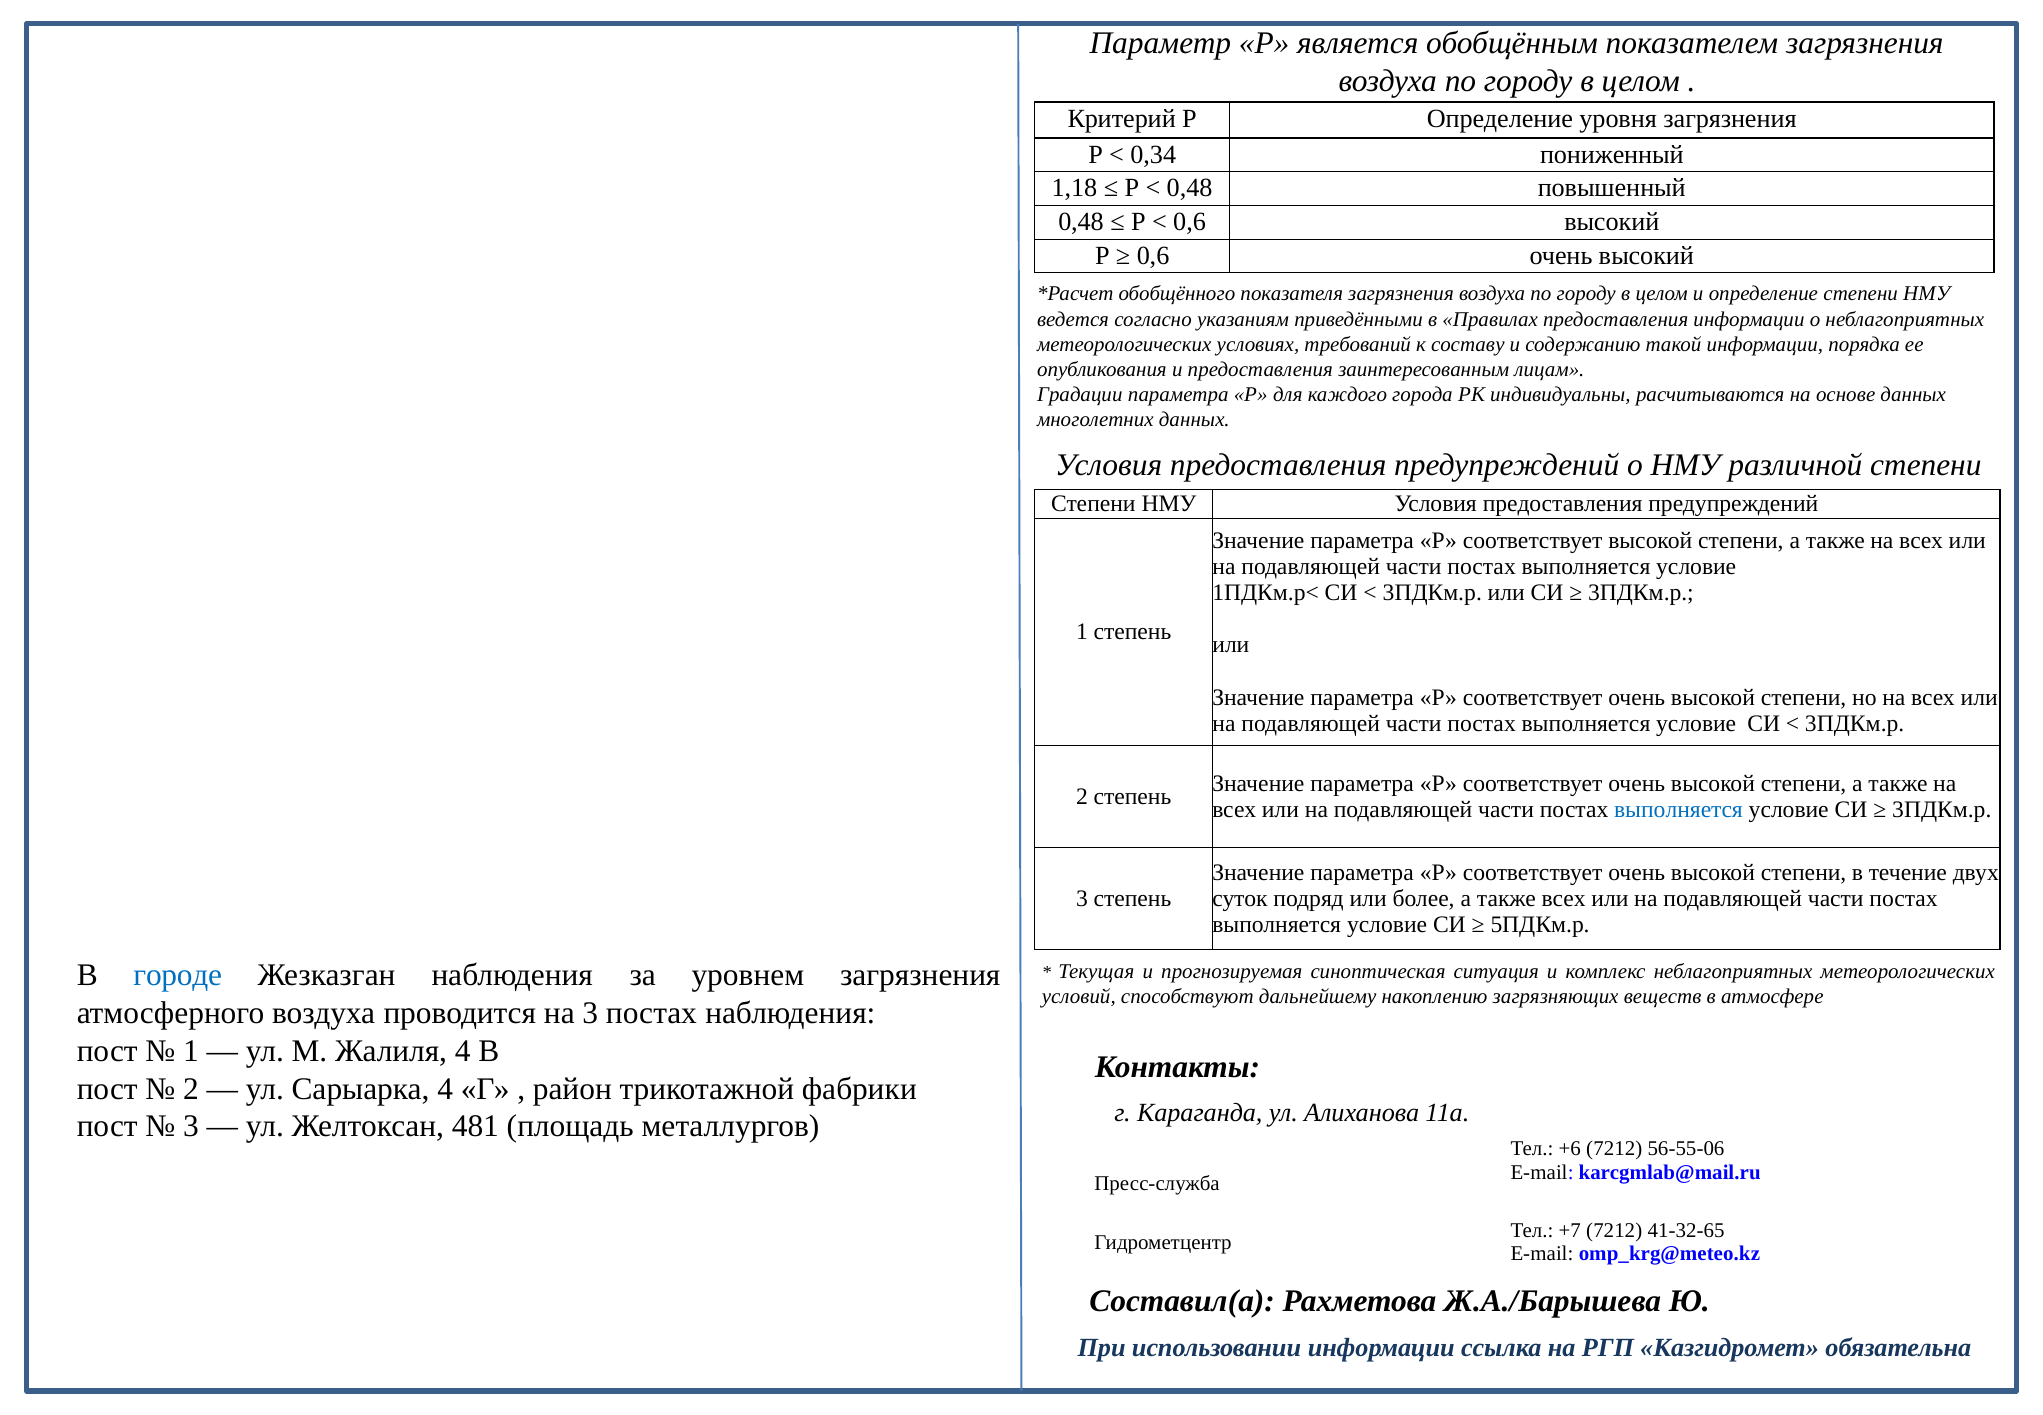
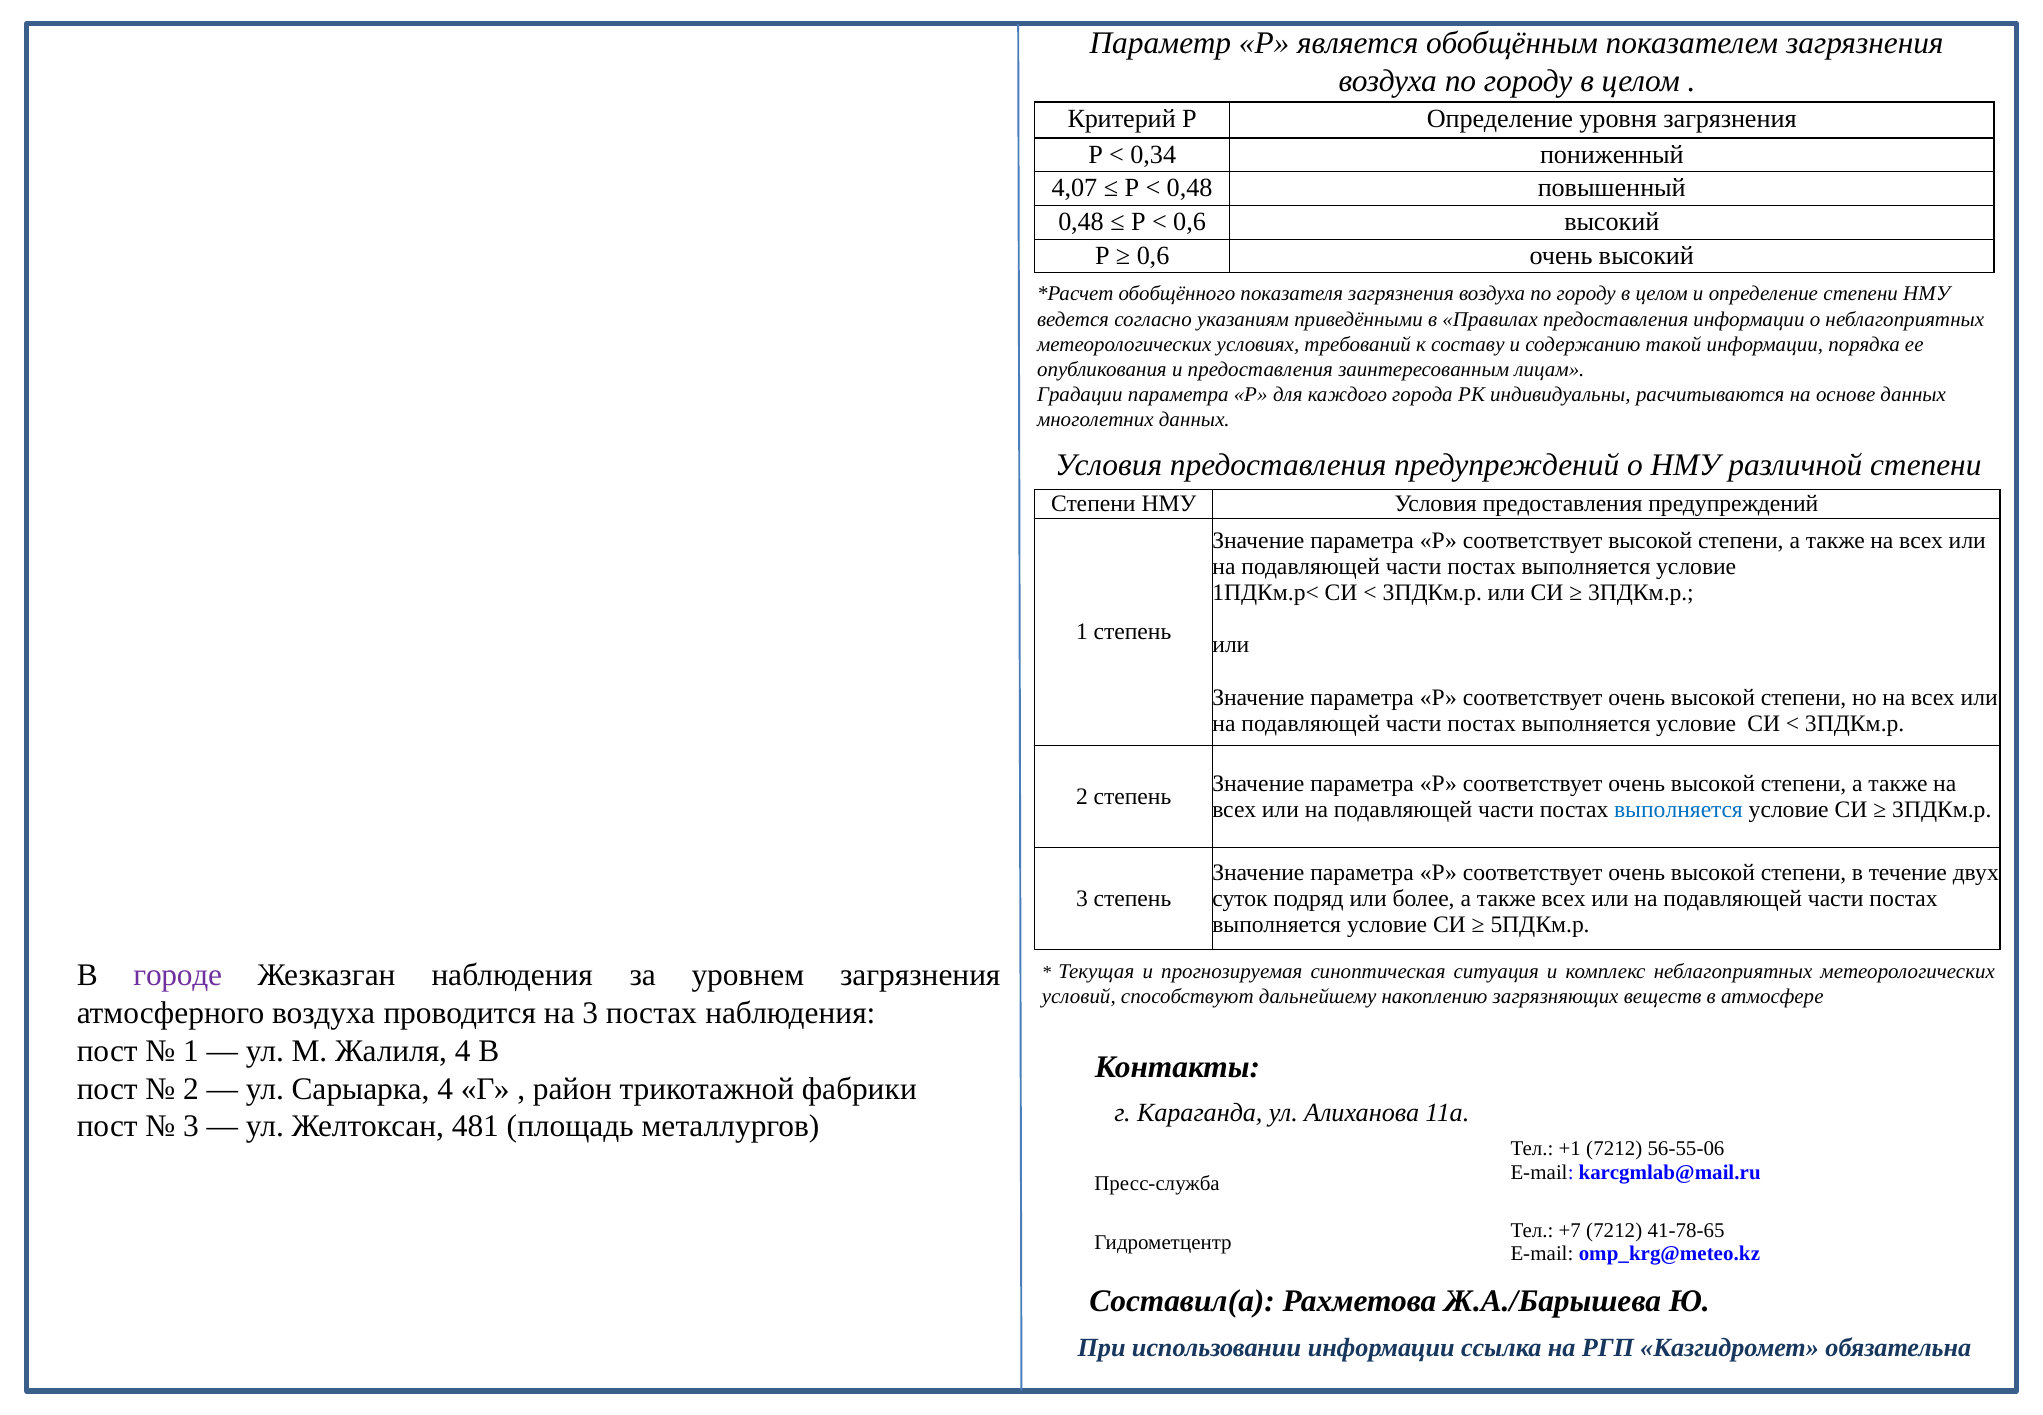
1,18: 1,18 -> 4,07 (1074, 188)
городе colour: blue -> purple (178, 975)
+6: +6 -> +1 (1570, 1148)
41-32-65: 41-32-65 -> 41-78-65 (1686, 1230)
